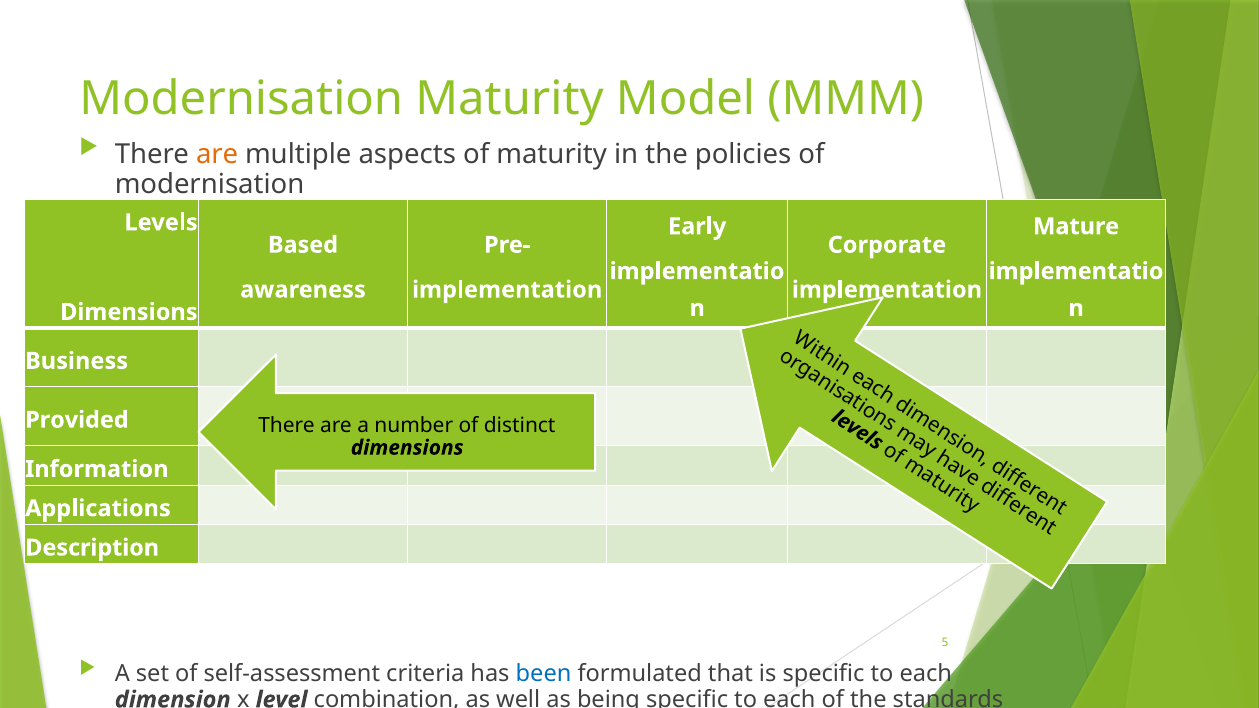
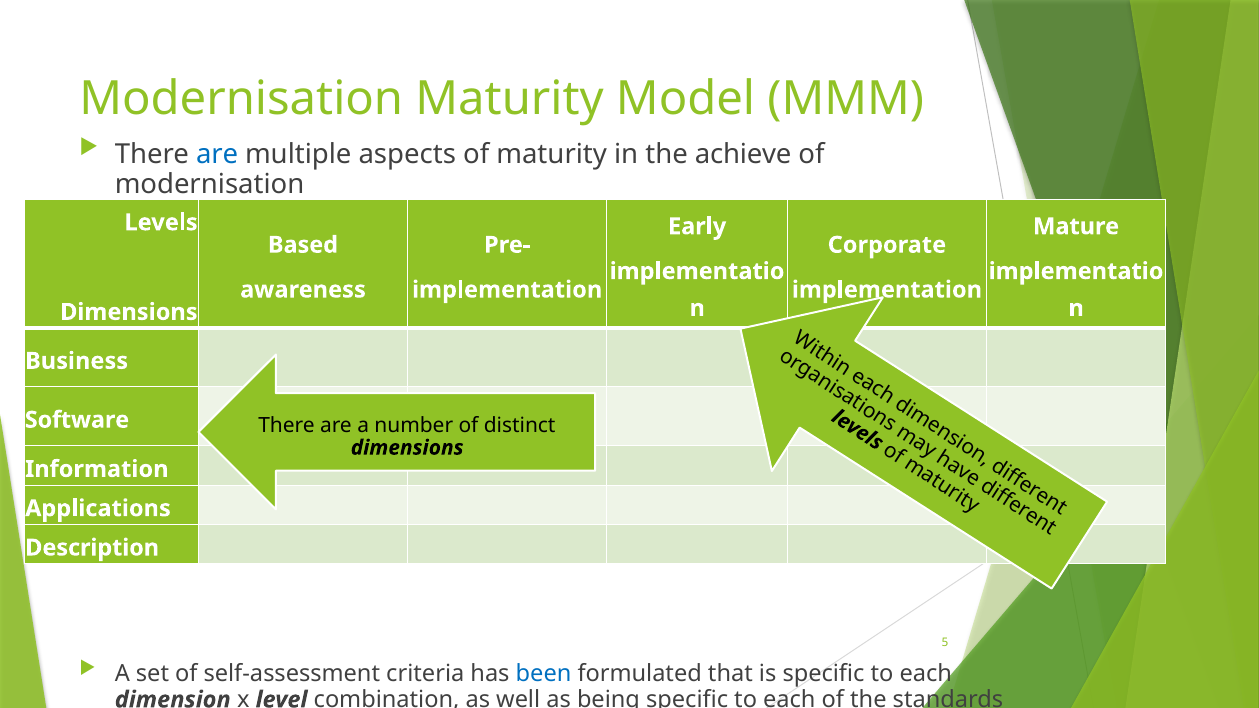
are colour: orange -> blue (217, 154)
policies: policies -> achieve (743, 154)
Provided: Provided -> Software (77, 420)
